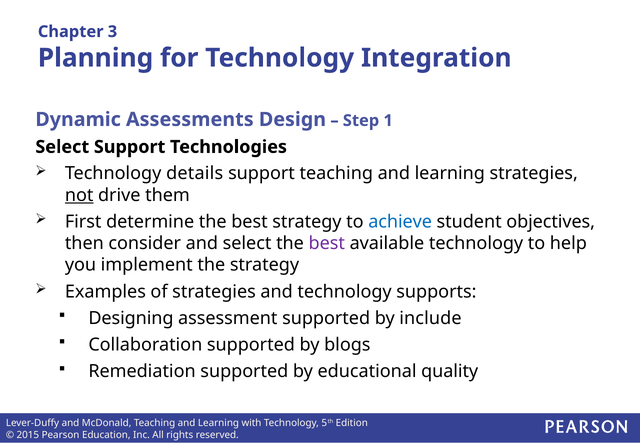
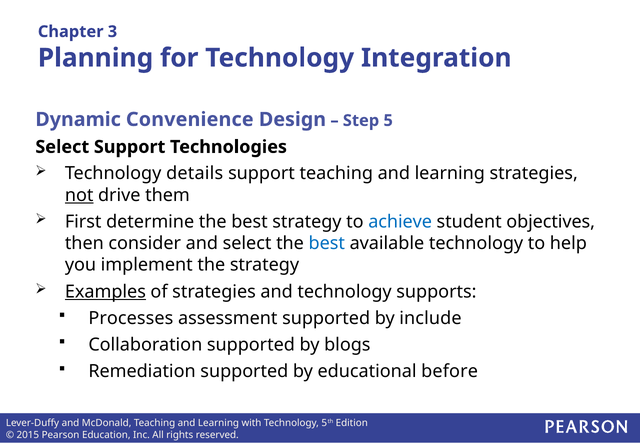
Assessments: Assessments -> Convenience (190, 119)
1: 1 -> 5 (388, 121)
best colour: purple -> blue (327, 243)
Examples underline: none -> present (105, 292)
Designing: Designing -> Processes (131, 318)
quality: quality -> before (450, 371)
